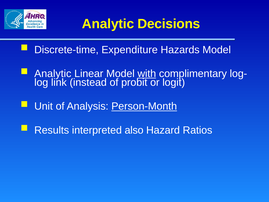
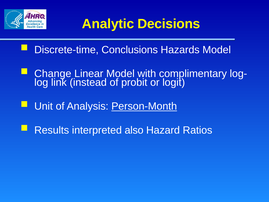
Expenditure: Expenditure -> Conclusions (130, 50)
Analytic: Analytic -> Change (53, 74)
with underline: present -> none (147, 74)
